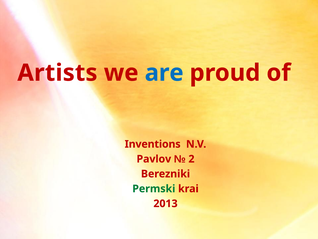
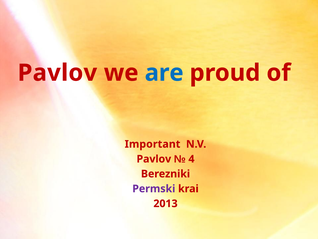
Artists: Artists -> Pavlov (57, 73)
Inventions: Inventions -> Important (153, 144)
2: 2 -> 4 (191, 159)
Permski colour: green -> purple (154, 188)
